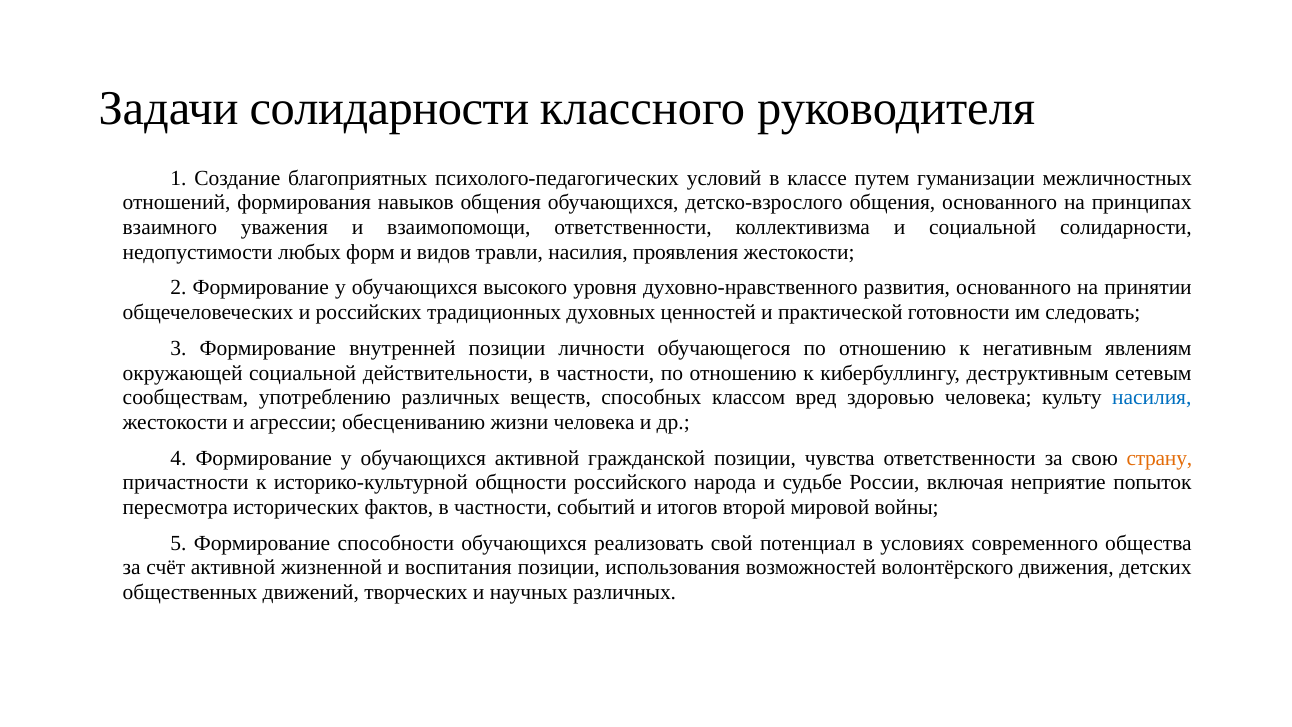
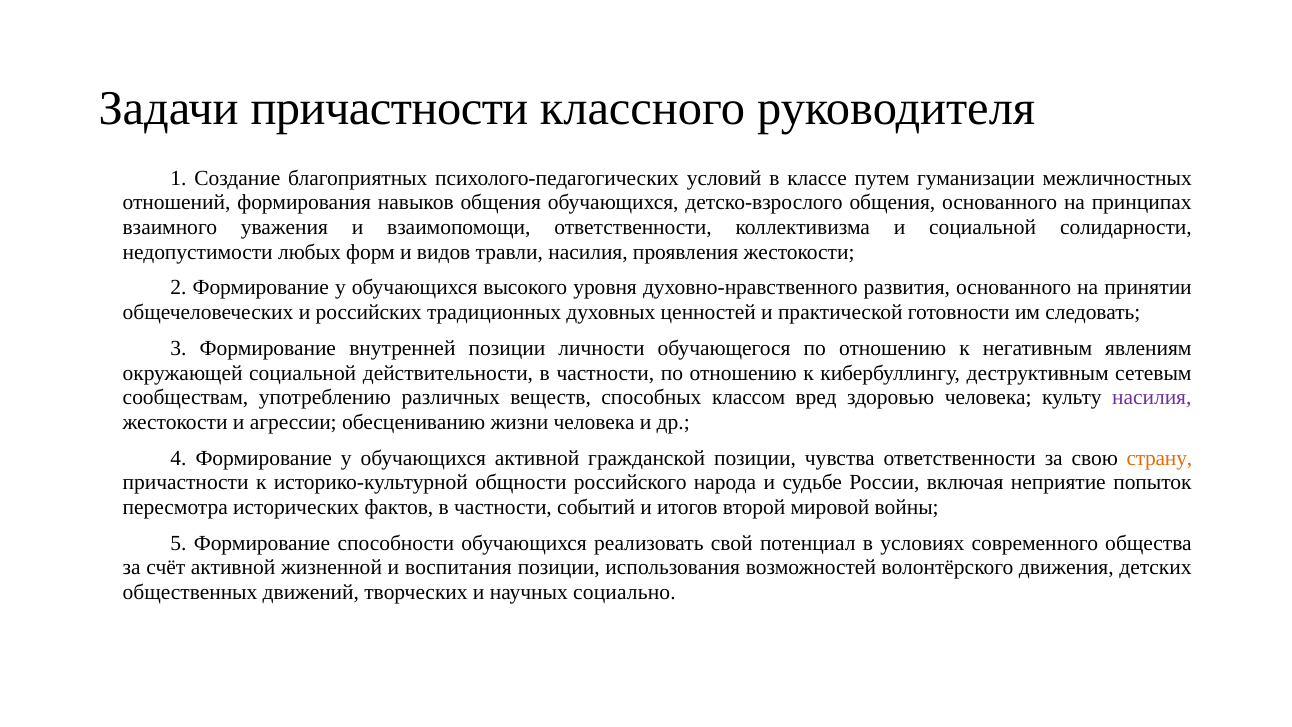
Задачи солидарности: солидарности -> причастности (389, 109)
насилия colour: blue -> purple (1152, 398)
научных различных: различных -> социально (624, 592)
